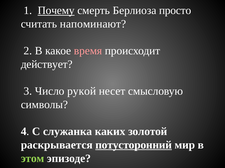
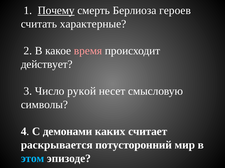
просто: просто -> героев (175, 11)
напоминают: напоминают -> характерные (93, 24)
служанка: служанка -> демонами (68, 132)
золотой: золотой -> считает (148, 132)
потусторонний underline: present -> none (134, 146)
этом colour: light green -> light blue (33, 159)
